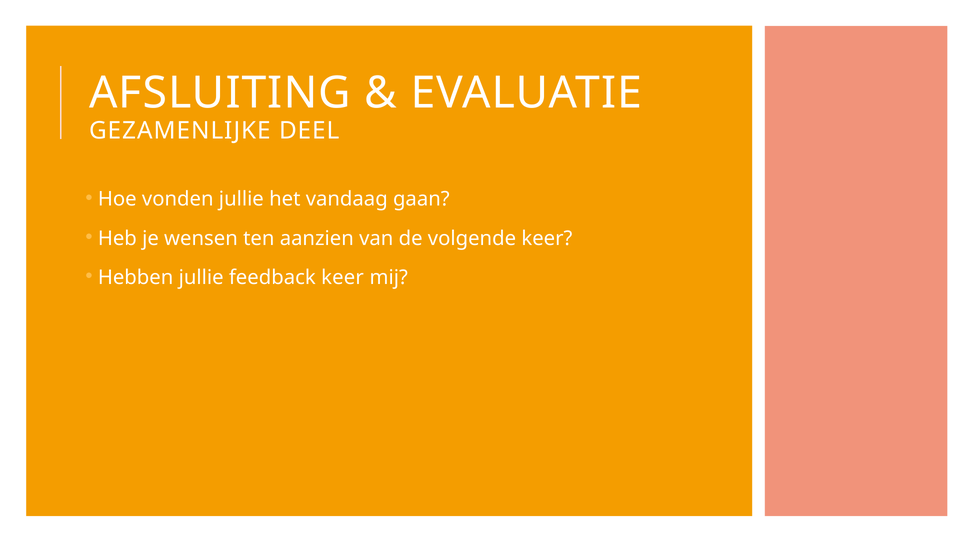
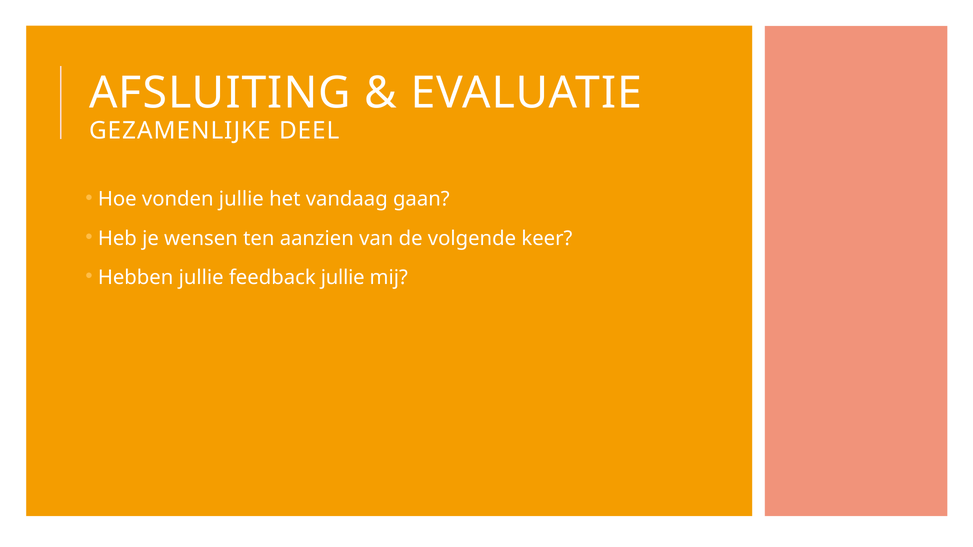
feedback keer: keer -> jullie (343, 278)
